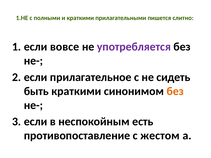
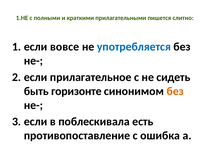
употребляется colour: purple -> blue (134, 47)
быть краткими: краткими -> горизонте (76, 91)
неспокойным: неспокойным -> поблескивала (94, 122)
жестом: жестом -> ошибка (160, 136)
